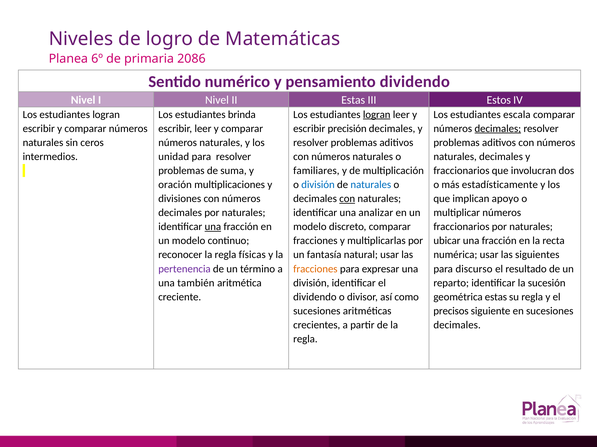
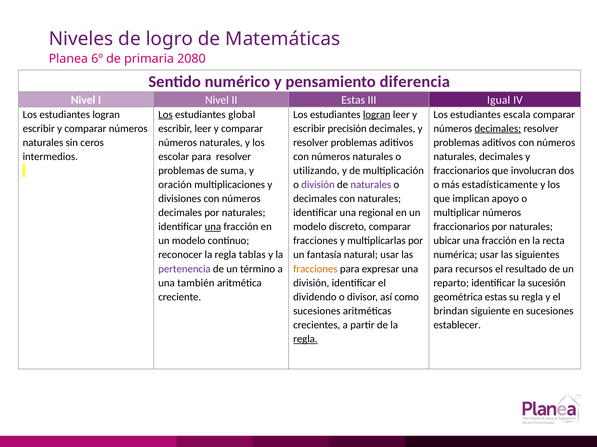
2086: 2086 -> 2080 (191, 59)
pensamiento dividendo: dividendo -> diferencia (415, 82)
Estos: Estos -> Igual (499, 100)
Los underline: none -> present (165, 115)
brinda: brinda -> global (242, 115)
unidad: unidad -> escolar (174, 157)
familiares: familiares -> utilizando (316, 171)
división colour: blue -> purple (318, 185)
naturales colour: blue -> purple (371, 185)
con underline: present -> none (347, 199)
analizar: analizar -> regional (376, 213)
físicas: físicas -> tablas (252, 255)
discurso: discurso -> recursos (474, 269)
precisos: precisos -> brindan (451, 311)
decimales: decimales -> establecer (457, 325)
regla underline: none -> present (305, 340)
